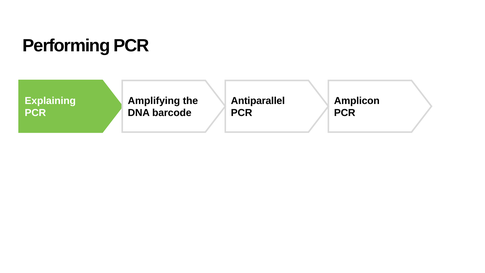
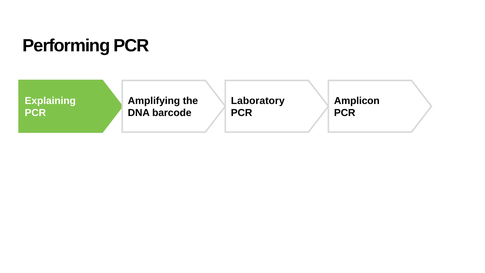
Antiparallel: Antiparallel -> Laboratory (258, 101)
